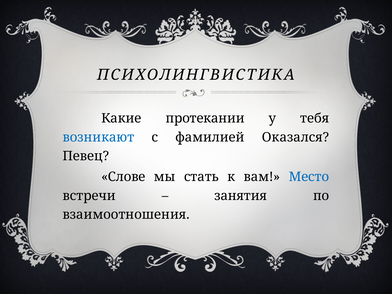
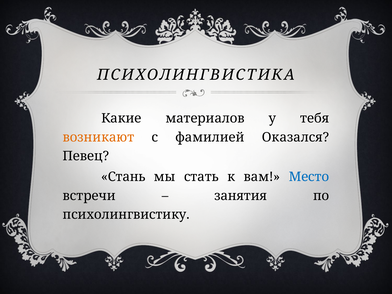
протекании: протекании -> материалов (205, 118)
возникают colour: blue -> orange (98, 137)
Слове: Слове -> Стань (123, 177)
взаимоотношения: взаимоотношения -> психолингвистику (126, 215)
